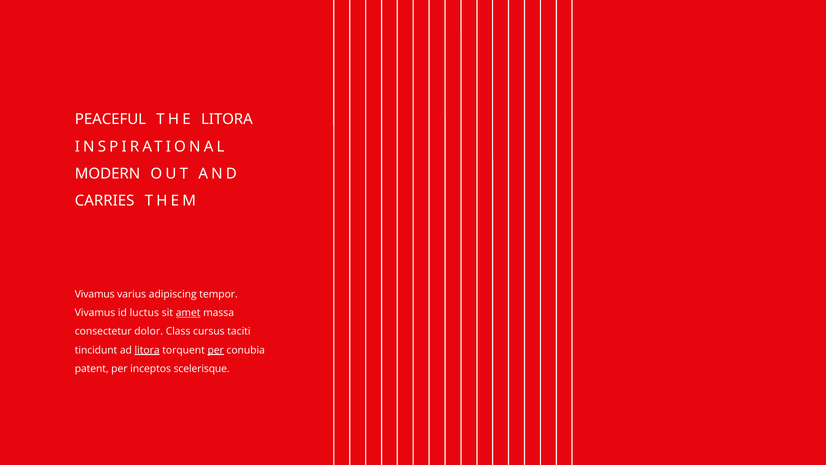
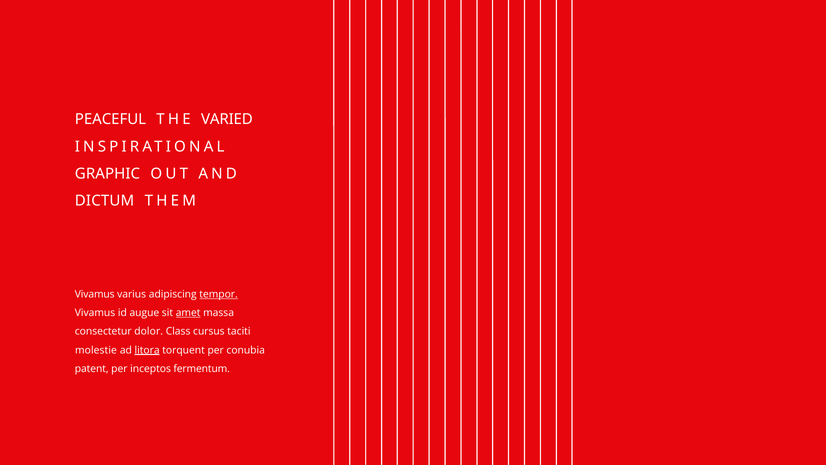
THE LITORA: LITORA -> VARIED (227, 119)
MODERN: MODERN -> GRAPHIC (107, 174)
CARRIES: CARRIES -> DICTUM (105, 201)
tempor underline: none -> present (219, 294)
luctus: luctus -> augue (144, 313)
tincidunt: tincidunt -> molestie (96, 350)
per underline: present -> none (216, 350)
scelerisque: scelerisque -> fermentum (202, 368)
